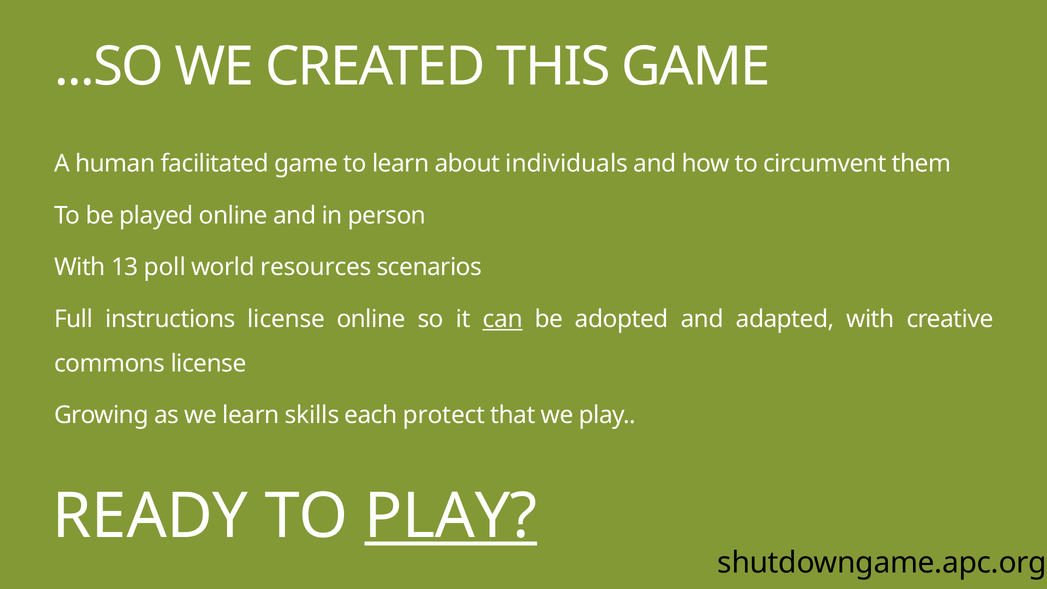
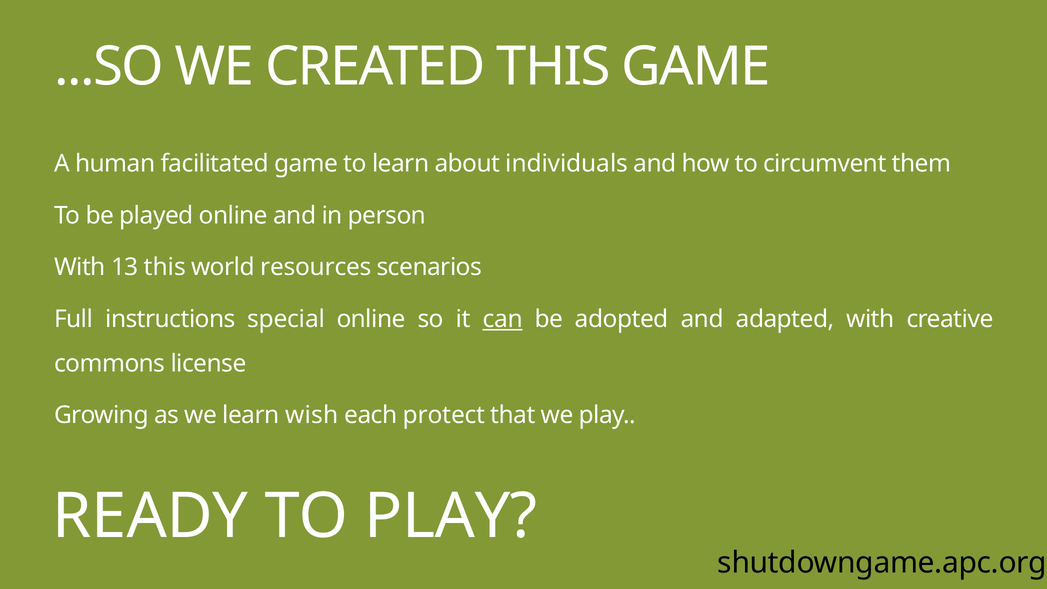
13 poll: poll -> this (165, 267)
instructions license: license -> special (286, 319)
skills: skills -> wish (312, 415)
PLAY underline: present -> none (451, 516)
